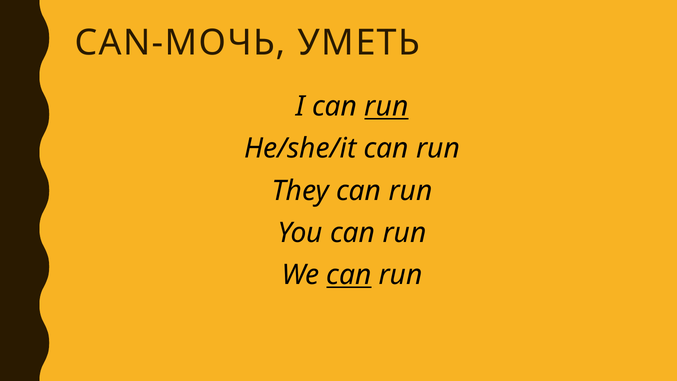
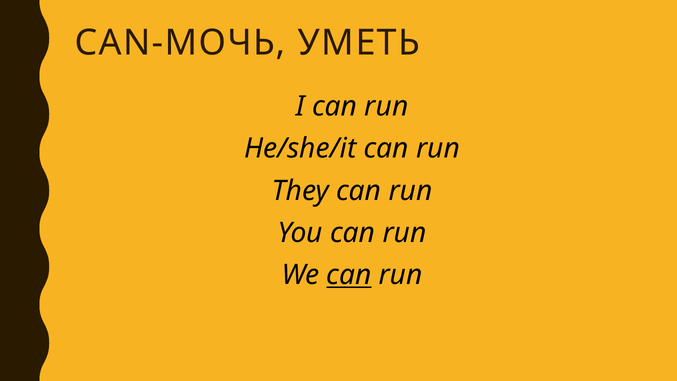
run underline: present -> none (386, 106)
